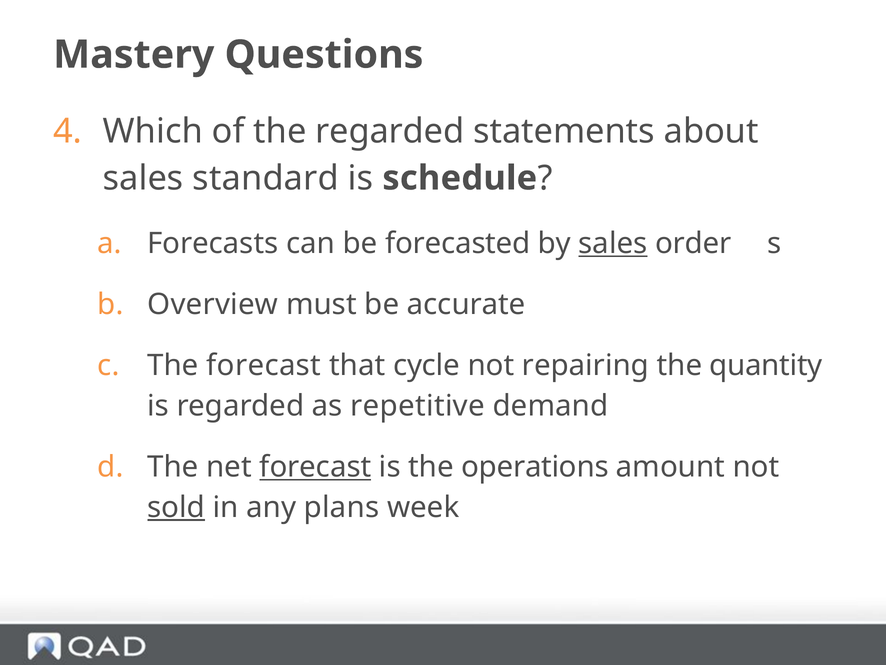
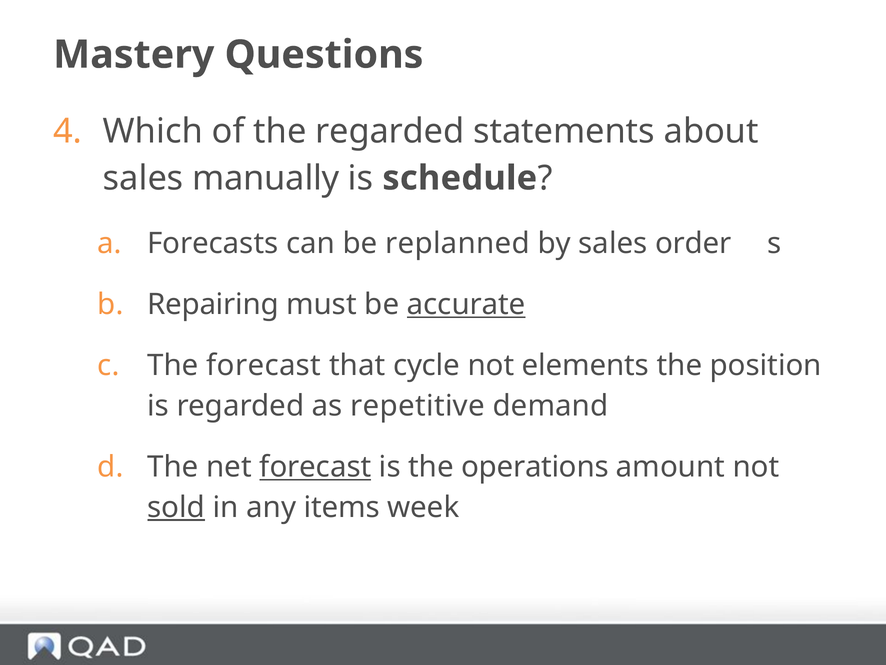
standard: standard -> manually (266, 178)
forecasted: forecasted -> replanned (458, 243)
sales underline: present -> none (613, 243)
Overview: Overview -> Repairing (213, 304)
accurate underline: none -> present (466, 304)
repairing: repairing -> elements (586, 365)
quantity: quantity -> position (766, 365)
plans: plans -> items (342, 507)
